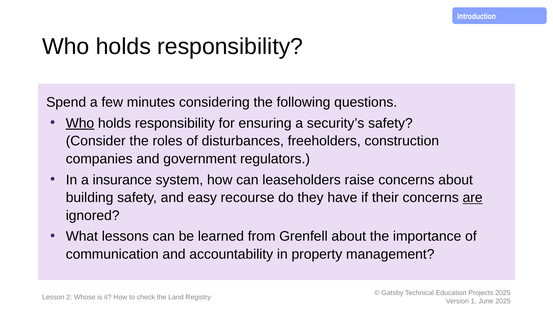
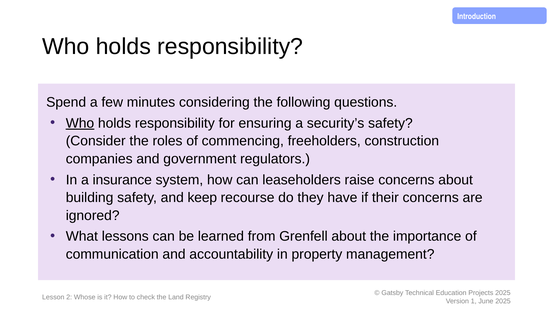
disturbances: disturbances -> commencing (243, 141)
easy: easy -> keep (202, 198)
are underline: present -> none (473, 198)
